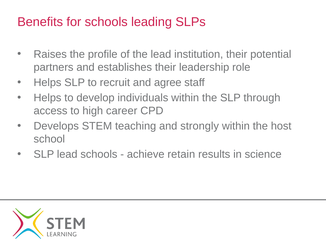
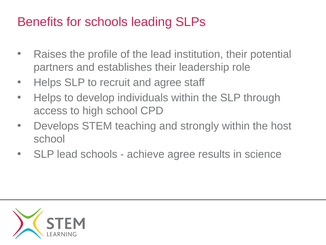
high career: career -> school (122, 111)
achieve retain: retain -> agree (181, 154)
